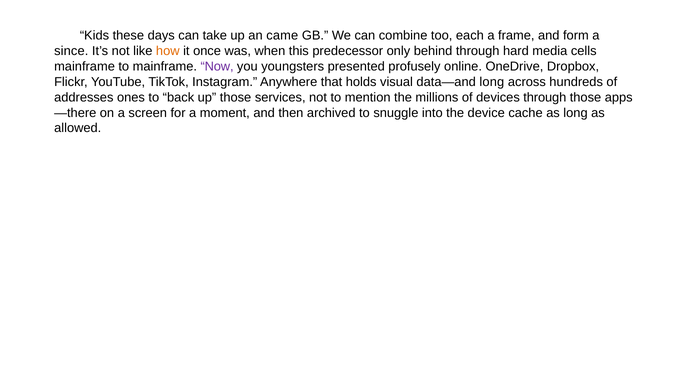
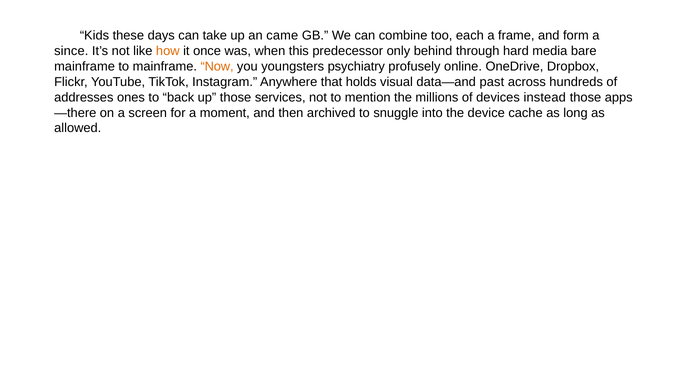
cells: cells -> bare (584, 51)
Now colour: purple -> orange (217, 66)
presented: presented -> psychiatry (356, 66)
data—and long: long -> past (492, 82)
devices through: through -> instead (545, 97)
